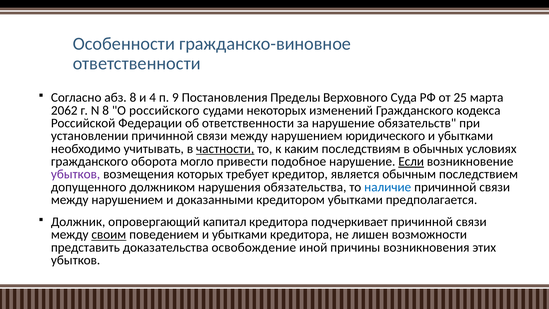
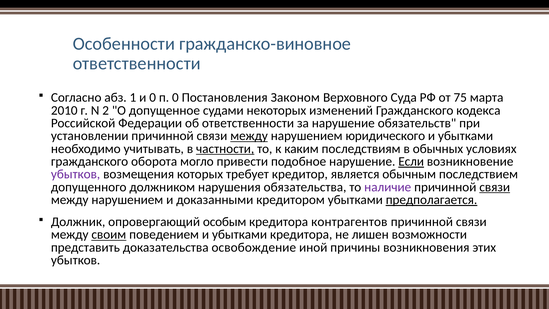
абз 8: 8 -> 1 (133, 98)
и 4: 4 -> 0 (153, 98)
п 9: 9 -> 0 (175, 98)
Пределы: Пределы -> Законом (295, 98)
25: 25 -> 75 (460, 98)
2062: 2062 -> 2010 (64, 110)
N 8: 8 -> 2 (106, 110)
российского: российского -> допущенное (164, 110)
между underline: none -> present (249, 136)
наличие colour: blue -> purple (388, 187)
связи underline: none -> present (495, 187)
предполагается underline: none -> present (431, 200)
капитал: капитал -> особым (225, 222)
подчеркивает: подчеркивает -> контрагентов (349, 222)
